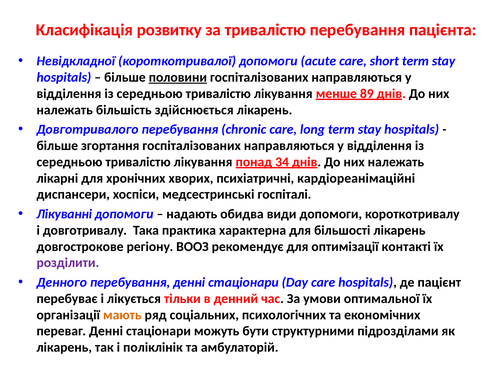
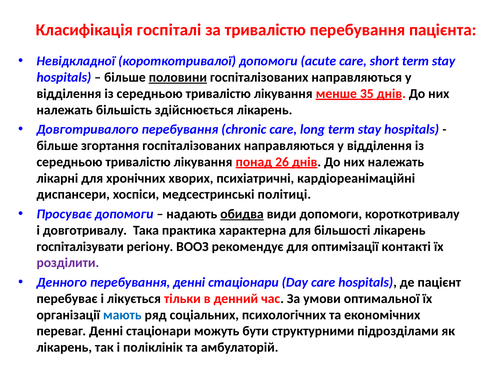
розвитку: розвитку -> госпіталі (169, 30)
89: 89 -> 35 (367, 94)
34: 34 -> 26 (282, 162)
госпіталі: госпіталі -> політиці (284, 194)
Лікуванні: Лікуванні -> Просуває (64, 214)
обидва underline: none -> present (242, 214)
довгострокове: довгострокове -> госпіталізувати (80, 247)
мають colour: orange -> blue (122, 315)
